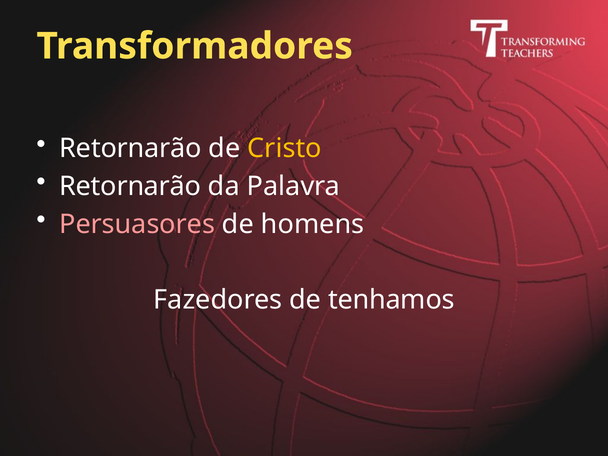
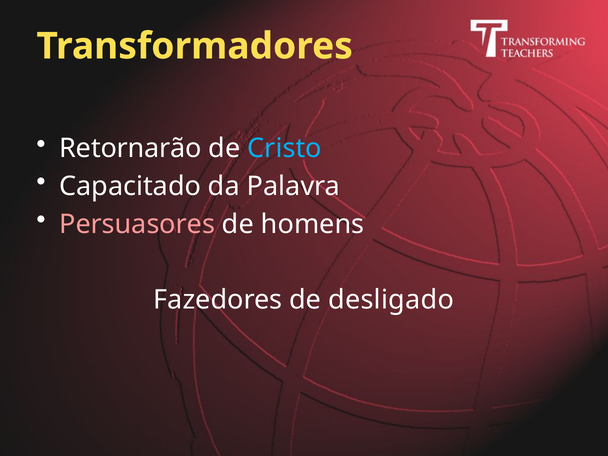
Cristo colour: yellow -> light blue (285, 149)
Retornarão: Retornarão -> Capacitado (130, 186)
tenhamos: tenhamos -> desligado (391, 300)
